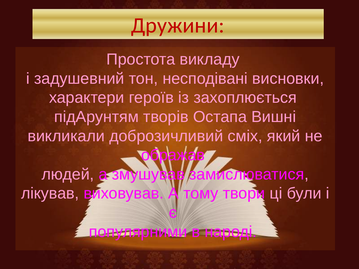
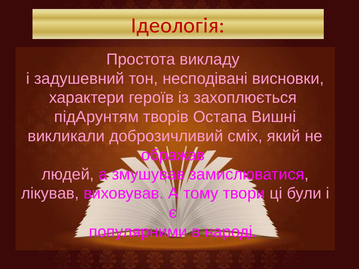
Дружини: Дружини -> Ідеологія (178, 25)
